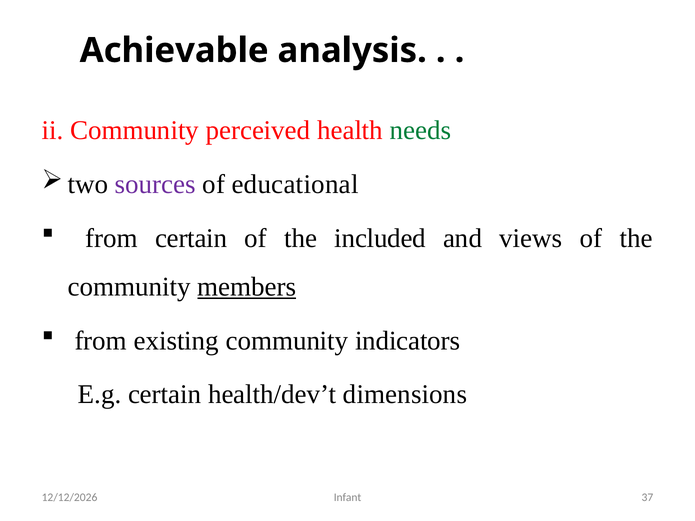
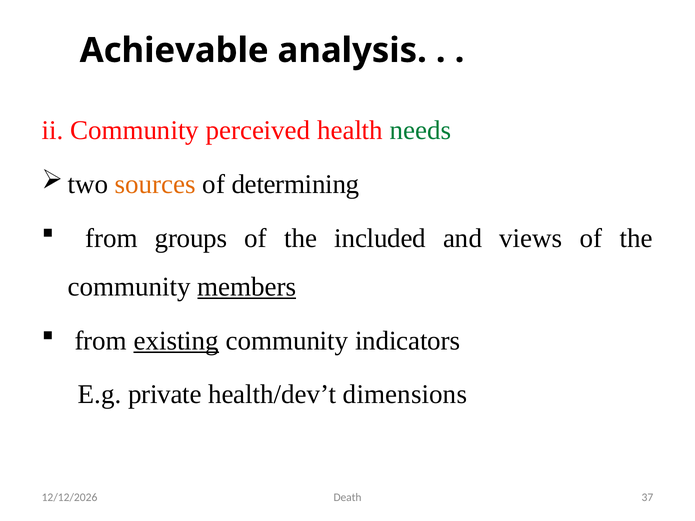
sources colour: purple -> orange (155, 184)
educational: educational -> determining (295, 184)
from certain: certain -> groups (191, 238)
existing underline: none -> present (176, 341)
E.g certain: certain -> private (165, 395)
Infant: Infant -> Death (348, 498)
